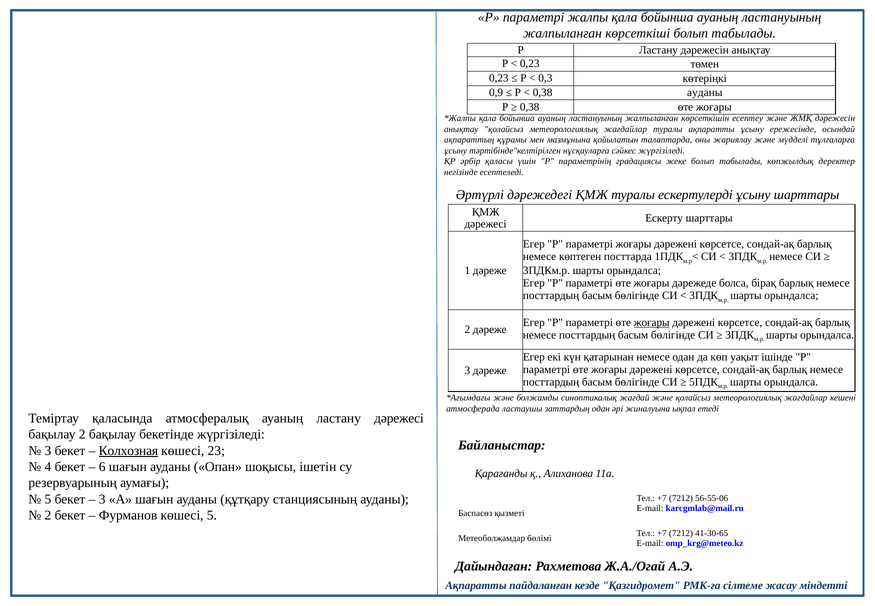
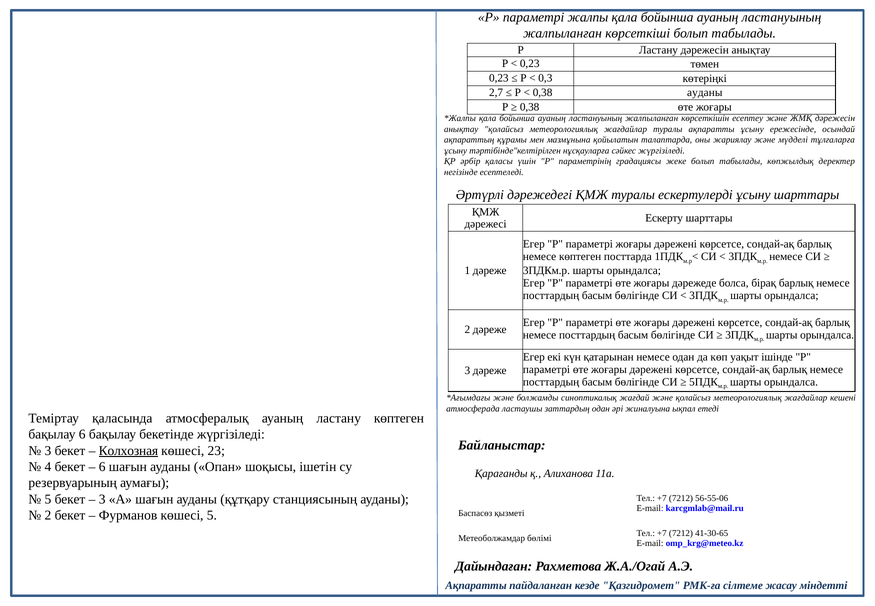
0,9: 0,9 -> 2,7 (496, 93)
жоғары underline: present -> none (652, 322)
ластану дәрежесі: дәрежесі -> көптеген (399, 418)
бақылау 2: 2 -> 6 (82, 434)
